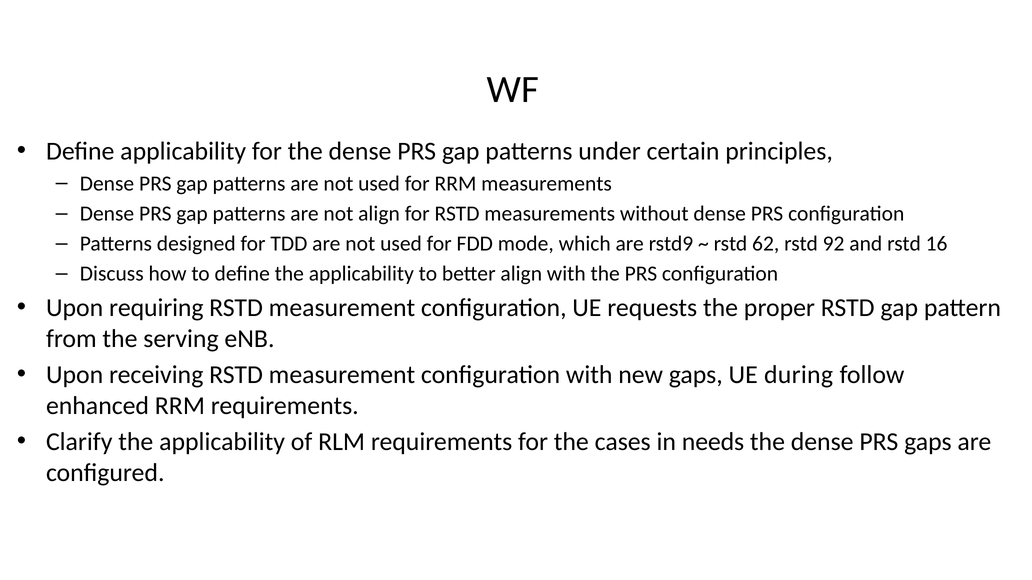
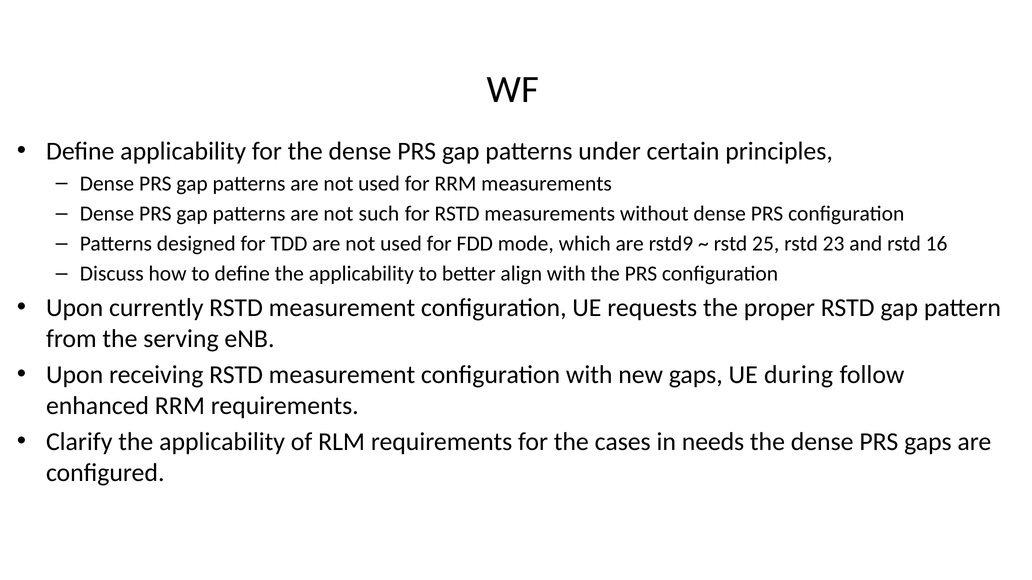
not align: align -> such (379, 214)
62: 62 -> 25 (766, 244)
92: 92 -> 23 (834, 244)
requiring: requiring -> currently (156, 308)
